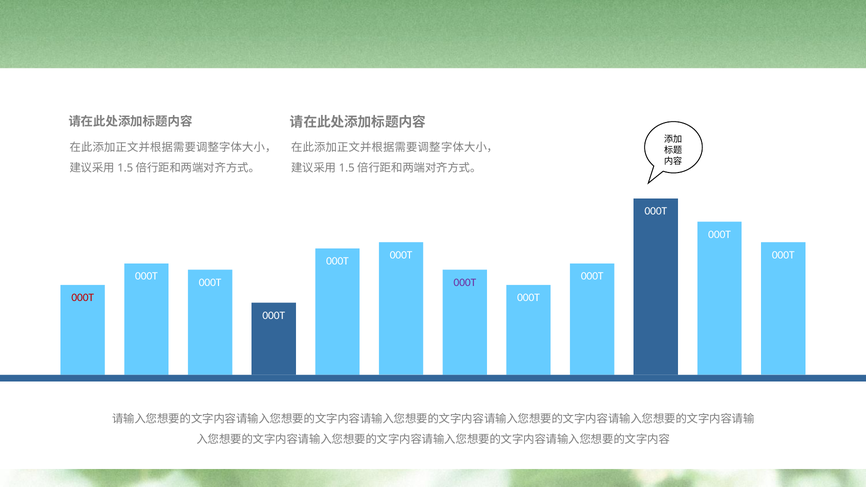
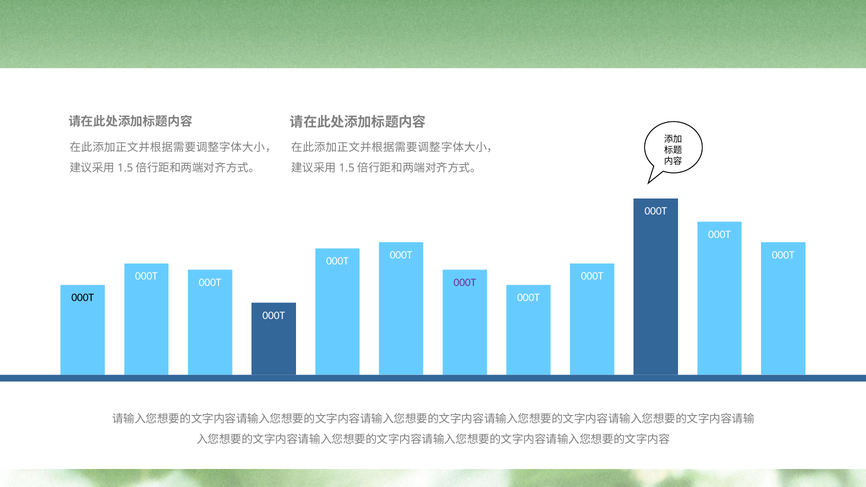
000T colour: red -> black (83, 298)
